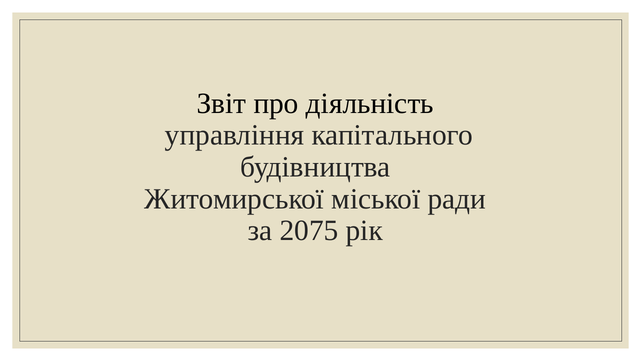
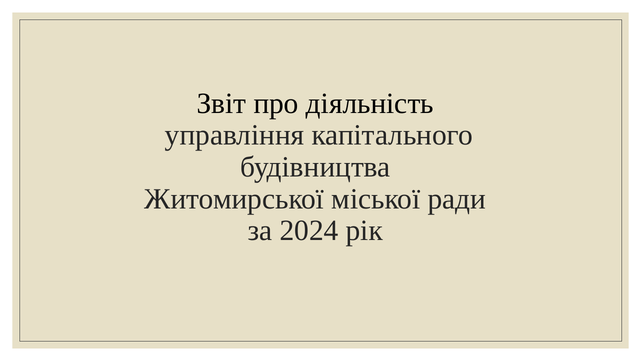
2075: 2075 -> 2024 (309, 230)
